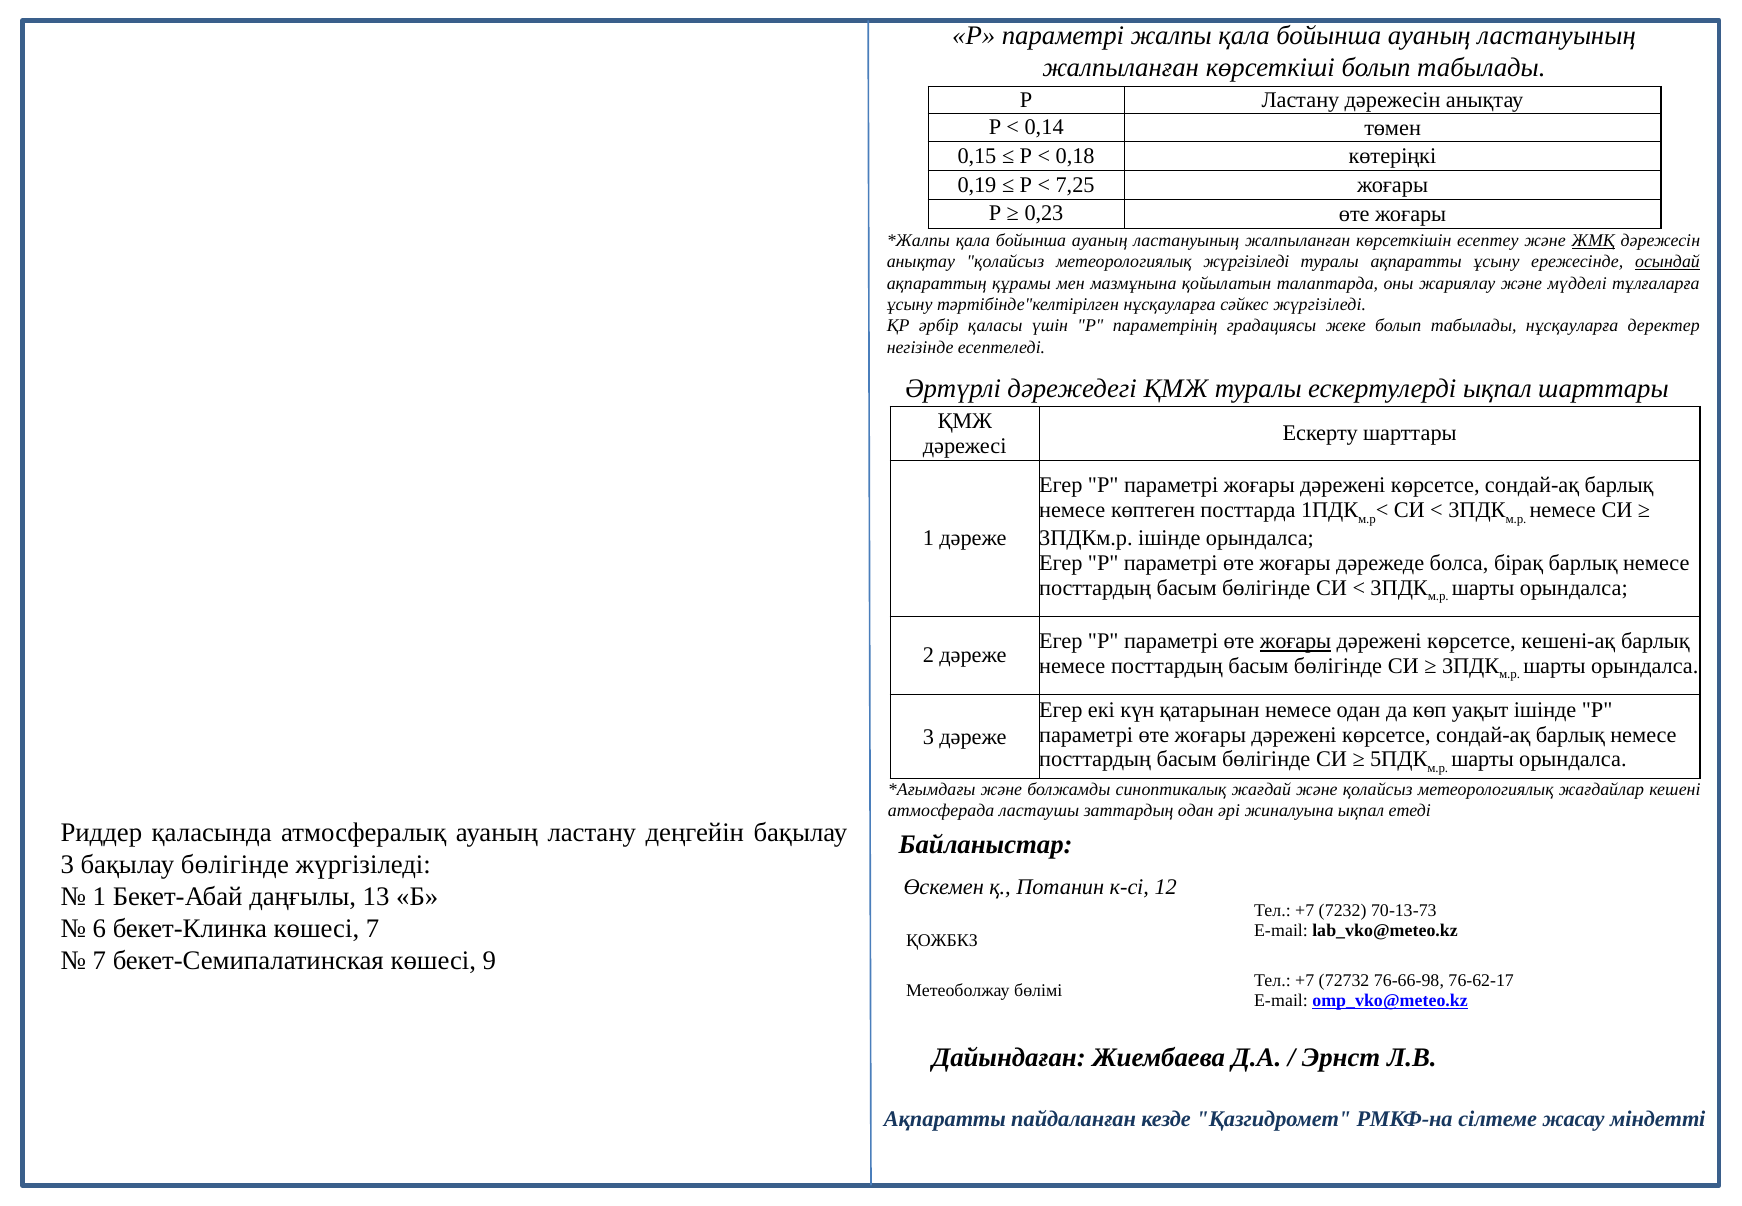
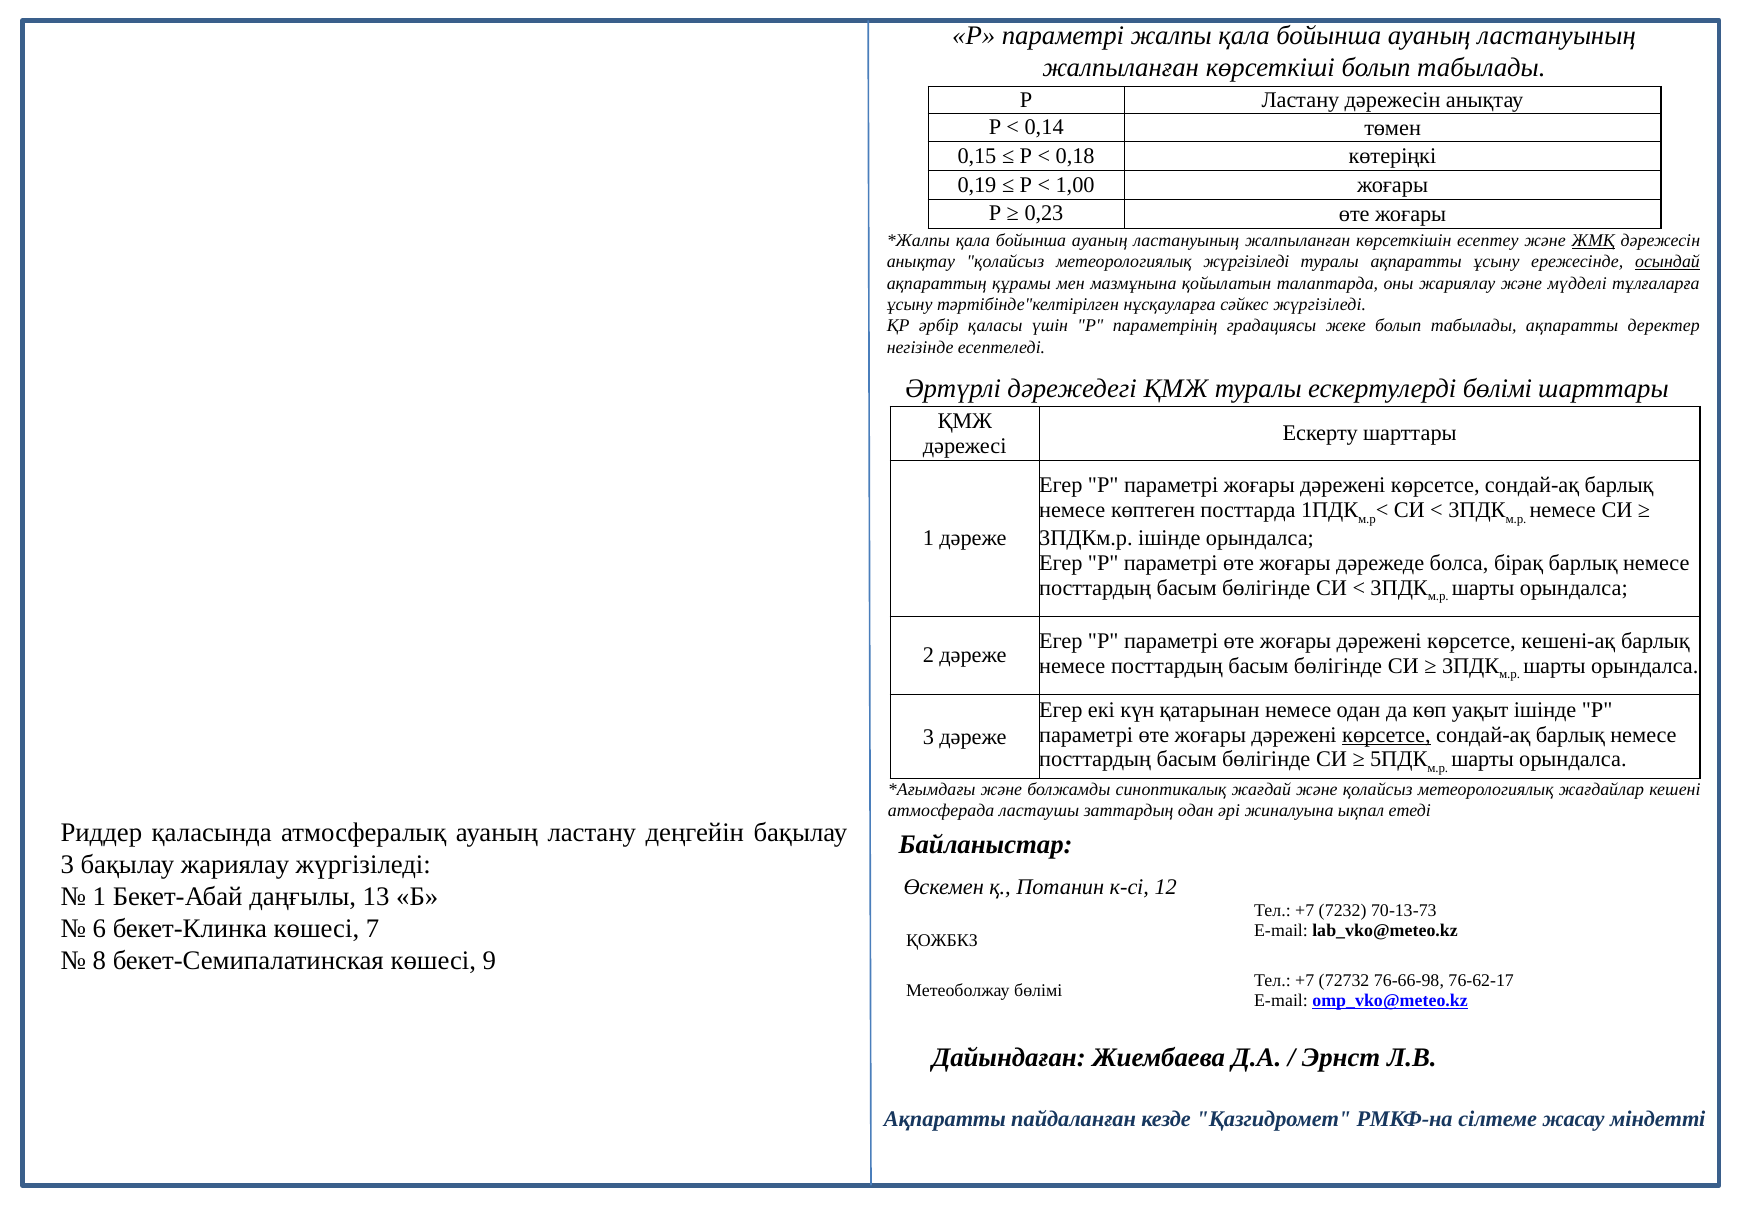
7,25: 7,25 -> 1,00 (1075, 185)
табылады нұсқауларға: нұсқауларға -> ақпаратты (1572, 326)
ескертулерді ықпал: ықпал -> бөлімі (1497, 388)
жоғары underline: present -> none (1296, 641)
көрсетсе underline: none -> present (1386, 735)
бақылау бөлігінде: бөлігінде -> жариялау (235, 865)
7: 7 -> 8 (99, 961)
